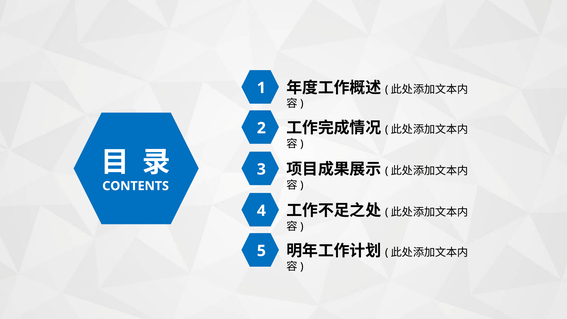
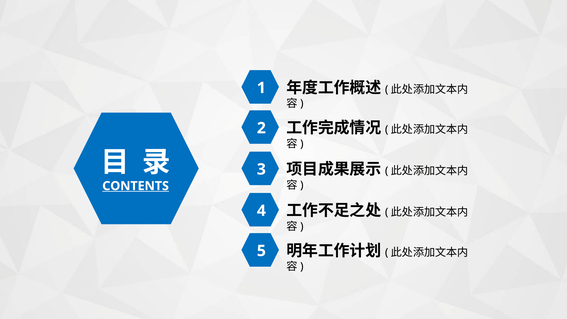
CONTENTS underline: none -> present (136, 186)
